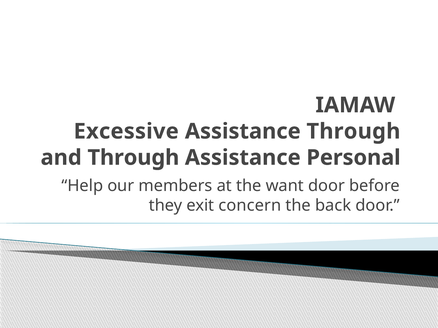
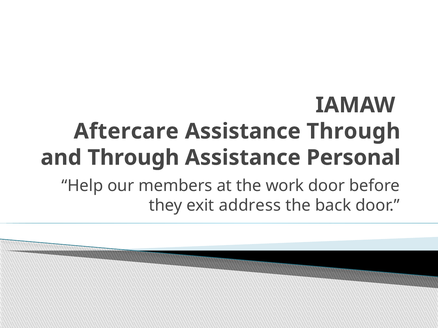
Excessive: Excessive -> Aftercare (126, 132)
want: want -> work (285, 186)
concern: concern -> address (250, 206)
